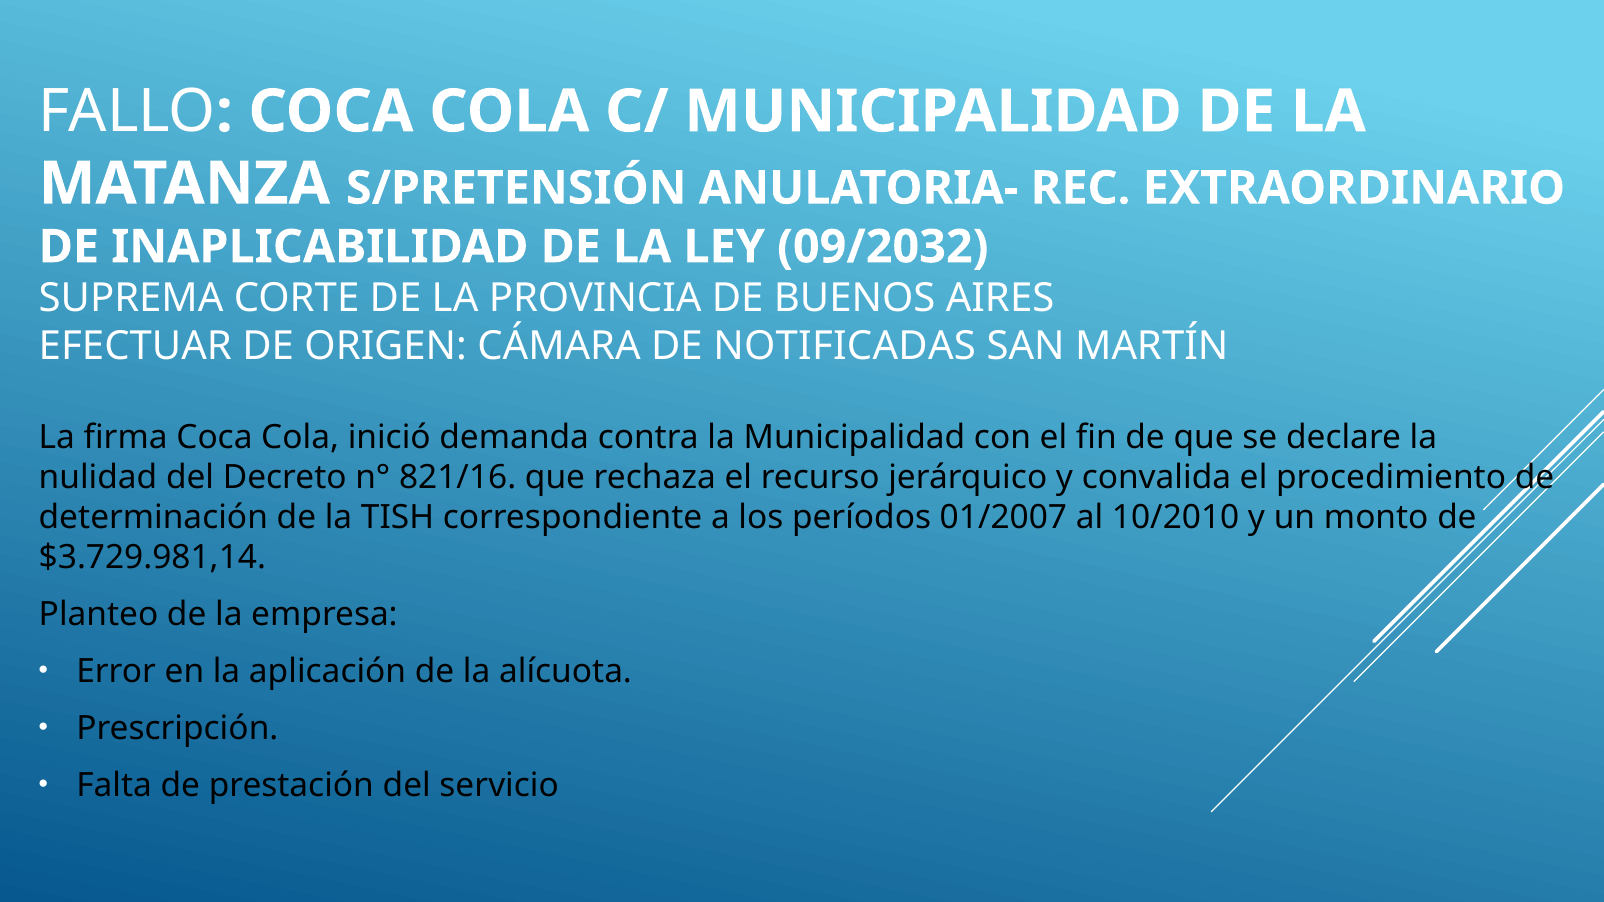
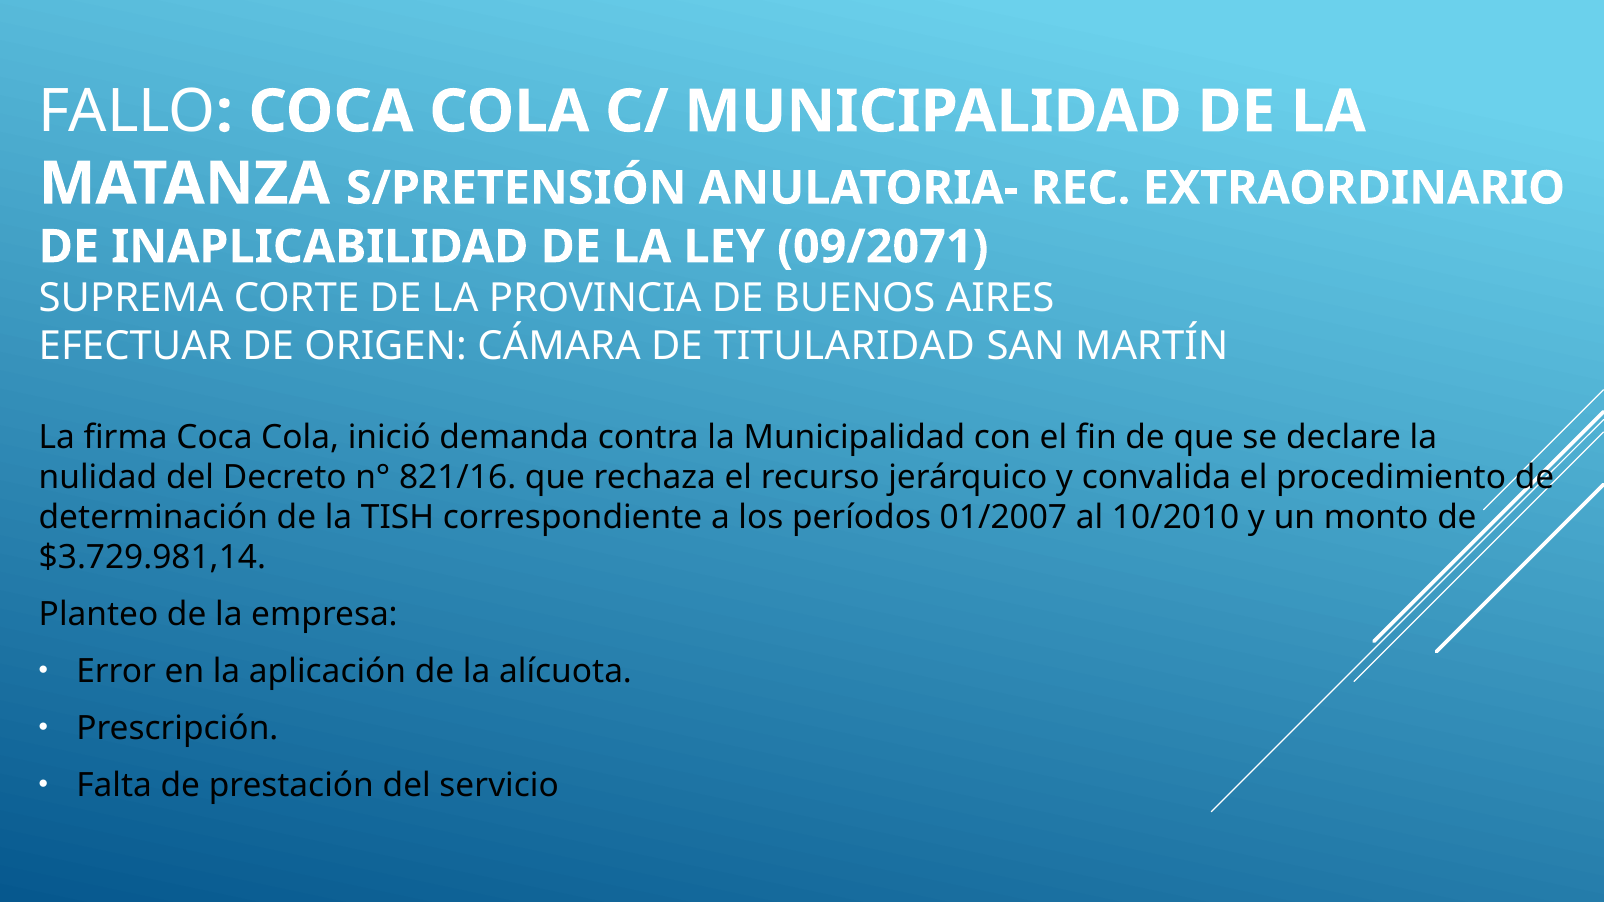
09/2032: 09/2032 -> 09/2071 (883, 247)
NOTIFICADAS: NOTIFICADAS -> TITULARIDAD (845, 347)
